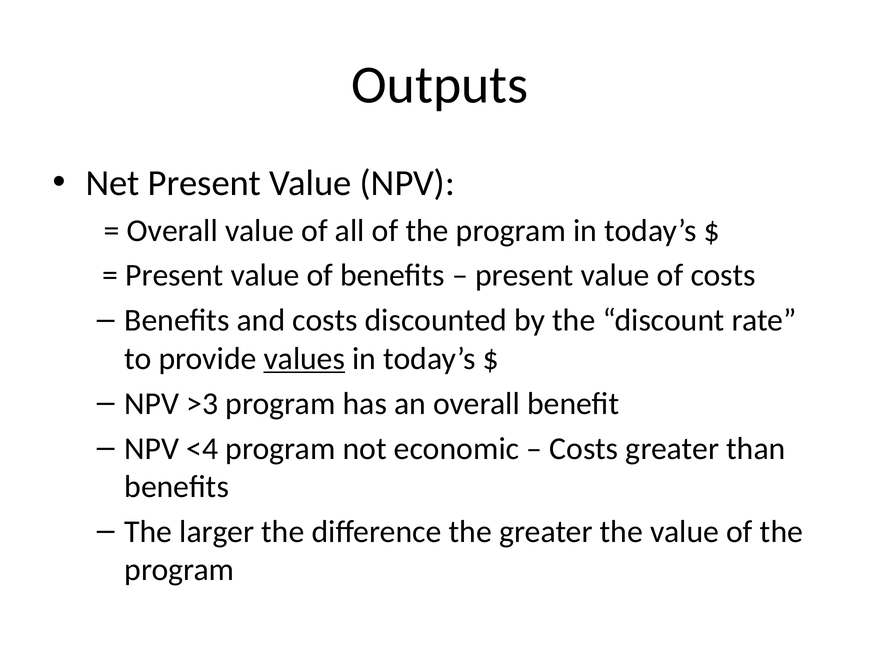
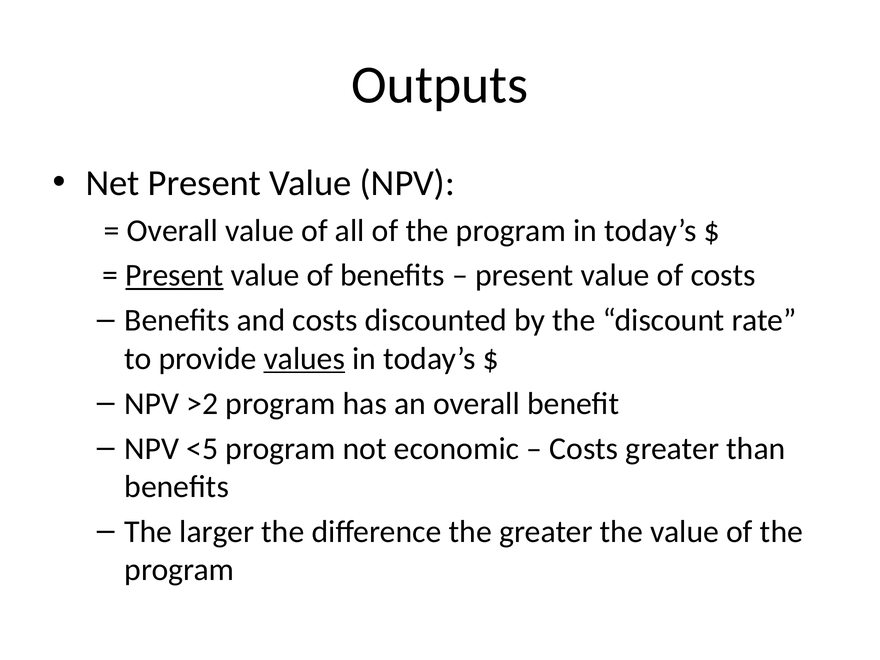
Present underline: none -> present (174, 276)
>3: >3 -> >2 (202, 404)
<4: <4 -> <5 (202, 449)
